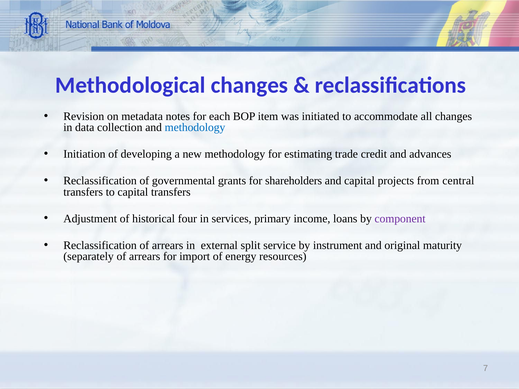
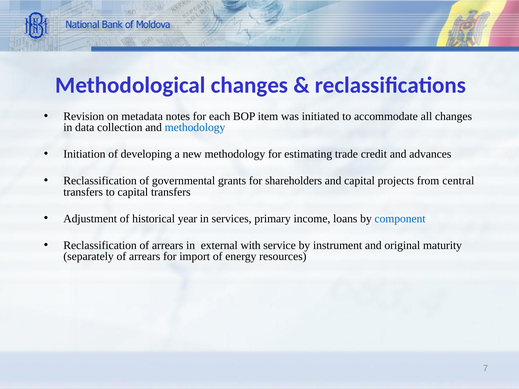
four: four -> year (187, 219)
component colour: purple -> blue (400, 219)
split: split -> with (251, 246)
